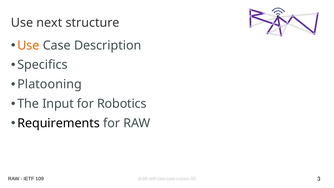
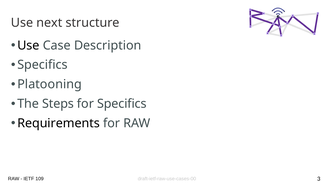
Use colour: orange -> black (28, 45)
Input: Input -> Steps (58, 104)
for Robotics: Robotics -> Specifics (122, 104)
